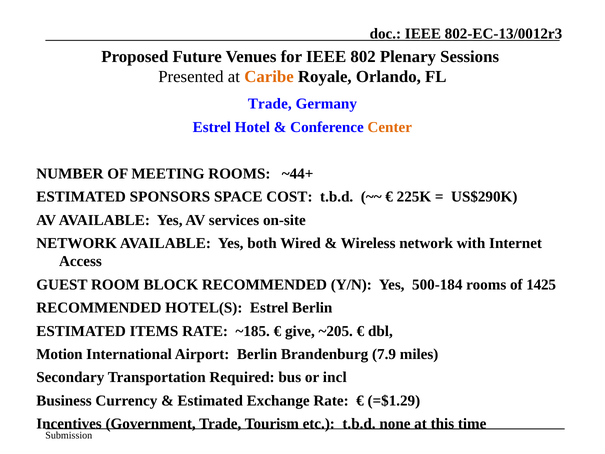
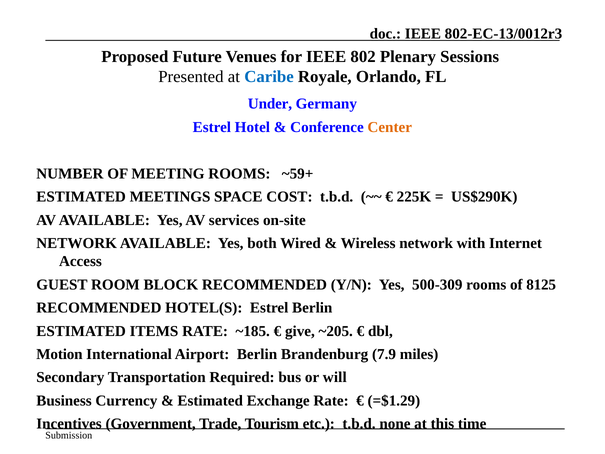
Caribe colour: orange -> blue (269, 77)
Trade: Trade -> Under (270, 104)
~44+: ~44+ -> ~59+ (298, 174)
SPONSORS: SPONSORS -> MEETINGS (170, 197)
500-184: 500-184 -> 500-309 (437, 284)
1425: 1425 -> 8125 (541, 284)
incl: incl -> will (335, 377)
